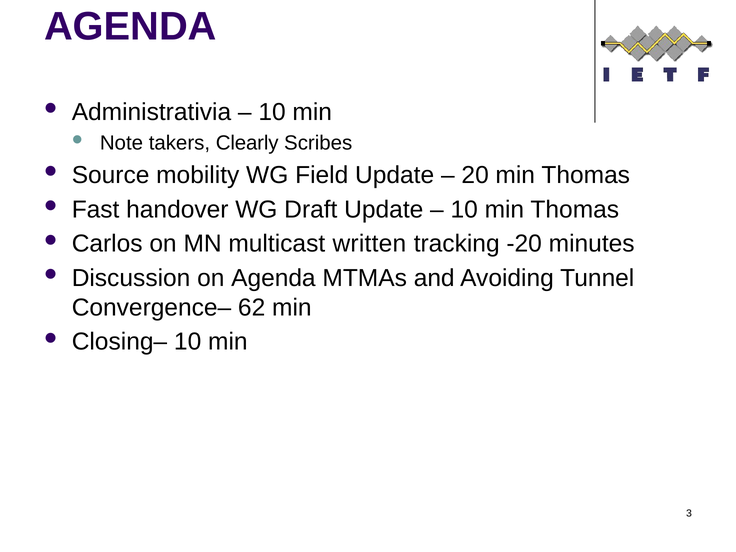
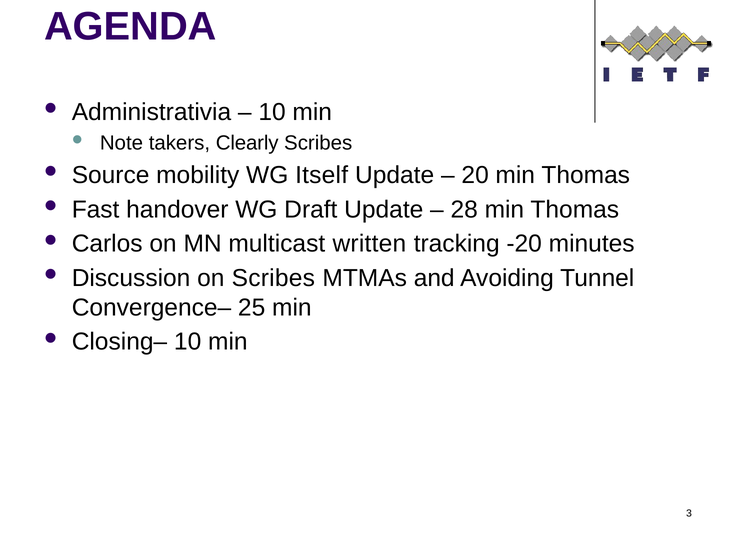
Field: Field -> Itself (322, 175)
10: 10 -> 28 (464, 209)
on Agenda: Agenda -> Scribes (273, 278)
62: 62 -> 25 (252, 308)
